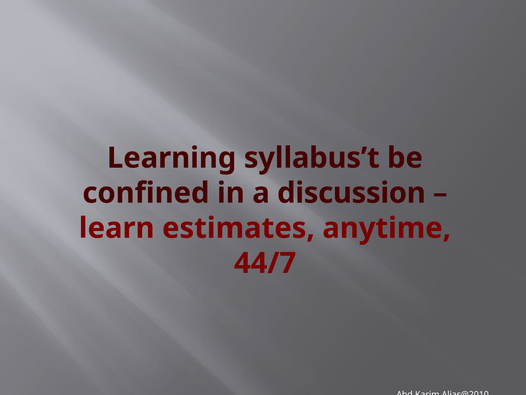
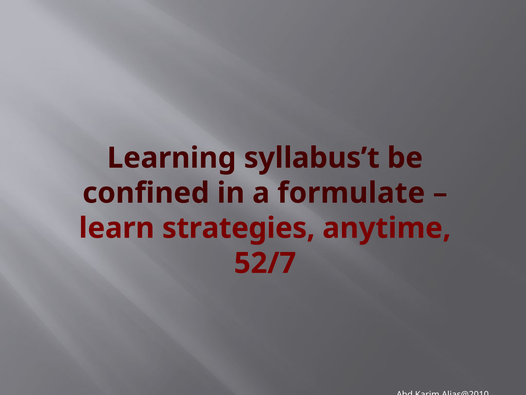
discussion: discussion -> formulate (351, 193)
estimates: estimates -> strategies (239, 228)
44/7: 44/7 -> 52/7 (265, 263)
